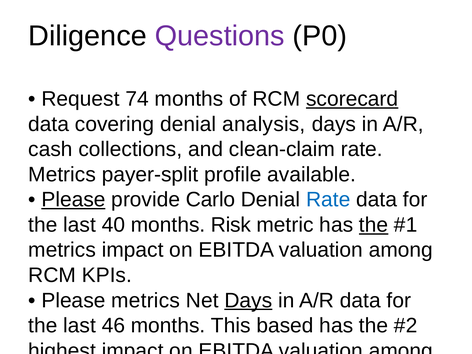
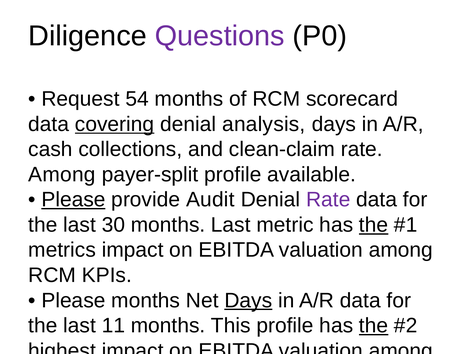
74: 74 -> 54 (137, 99)
scorecard underline: present -> none (352, 99)
covering underline: none -> present (115, 124)
Metrics: Metrics -> Among (62, 175)
Carlo: Carlo -> Audit (210, 200)
Rate colour: blue -> purple (328, 200)
40: 40 -> 30 (113, 225)
months Risk: Risk -> Last (231, 225)
Please metrics: metrics -> months (146, 300)
46: 46 -> 11 (113, 326)
This based: based -> profile (285, 326)
the underline: none -> present (374, 326)
